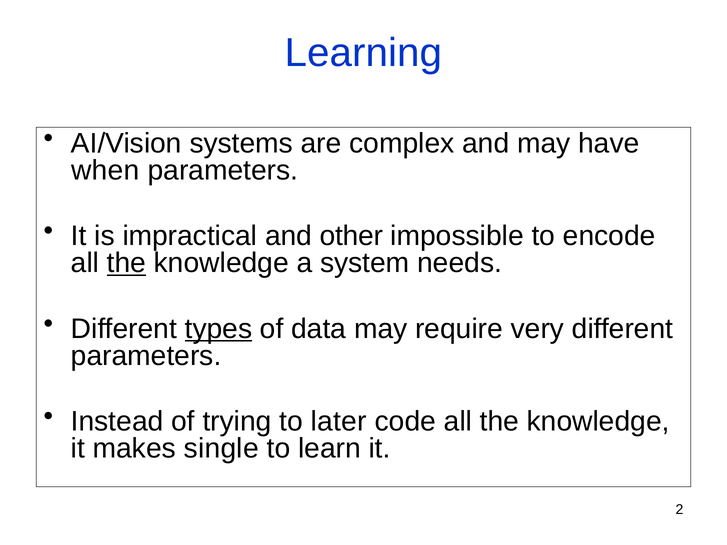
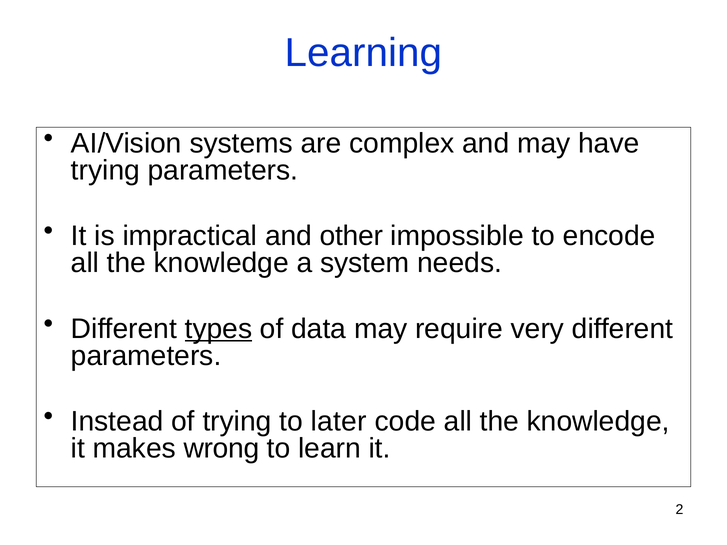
when: when -> trying (105, 170)
the underline: present -> none (126, 263)
single: single -> wrong (221, 449)
